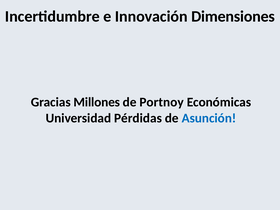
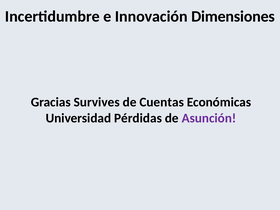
Millones: Millones -> Survives (97, 102)
Portnoy: Portnoy -> Cuentas (162, 102)
Asunción colour: blue -> purple (209, 118)
